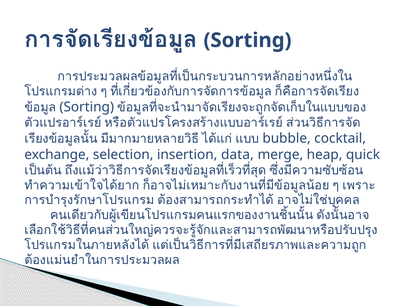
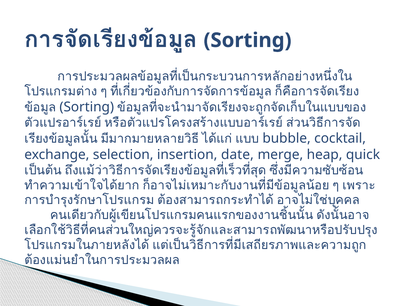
data: data -> date (237, 155)
